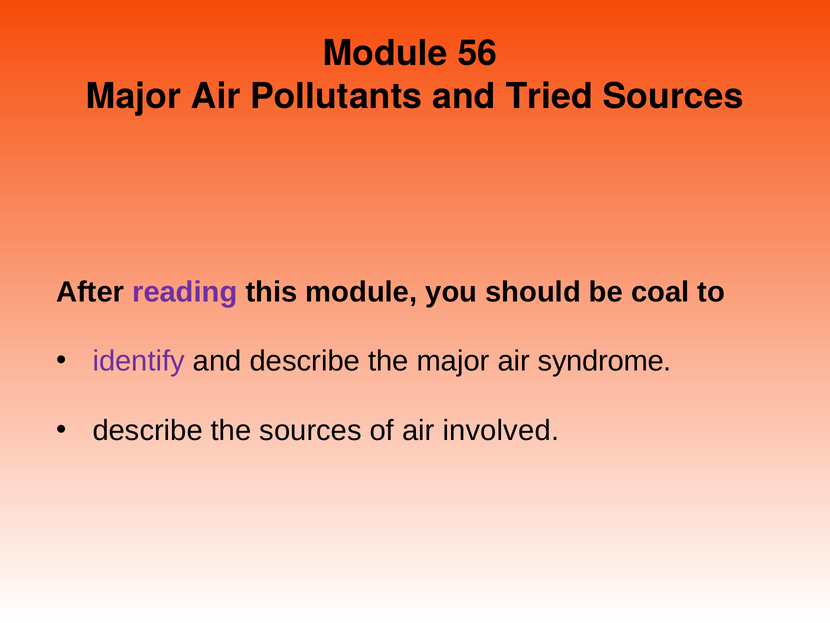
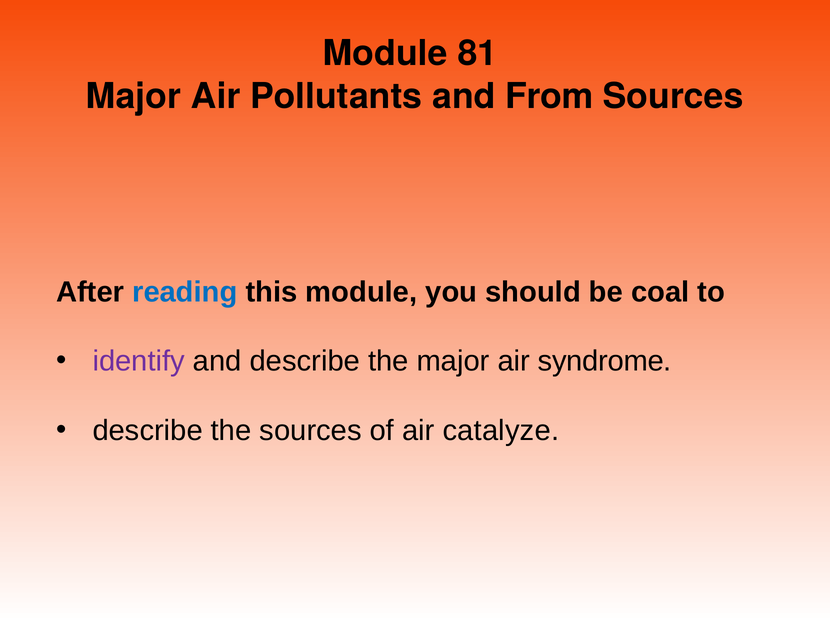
56: 56 -> 81 (477, 54)
Tried: Tried -> From (549, 96)
reading colour: purple -> blue (185, 292)
involved: involved -> catalyze (501, 430)
